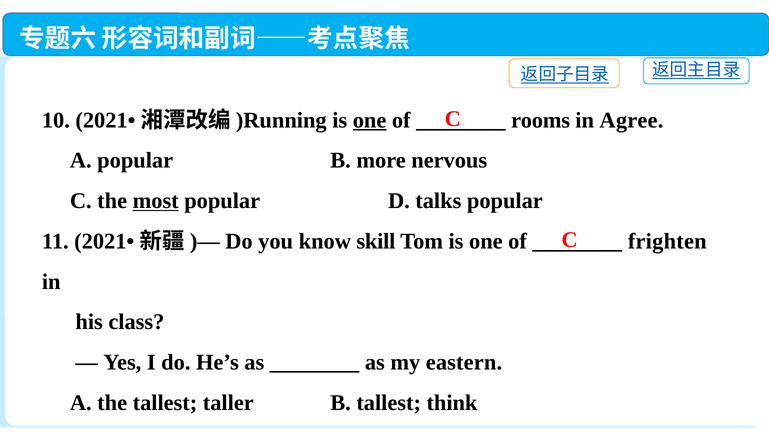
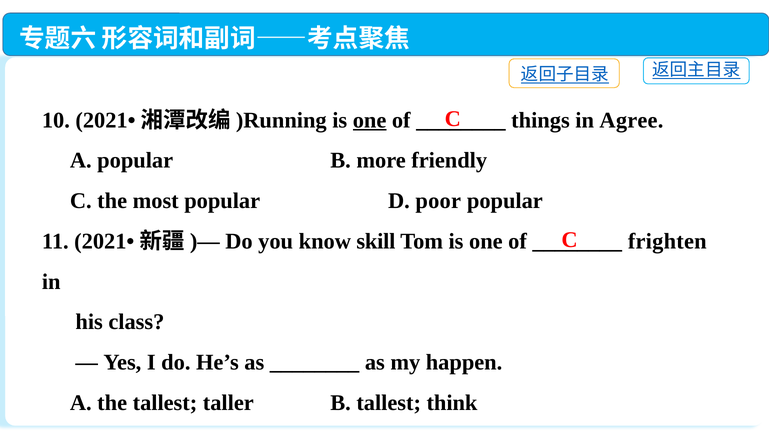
rooms: rooms -> things (540, 120)
nervous: nervous -> friendly (449, 161)
most underline: present -> none (156, 201)
talks: talks -> poor (438, 201)
eastern: eastern -> happen (464, 363)
